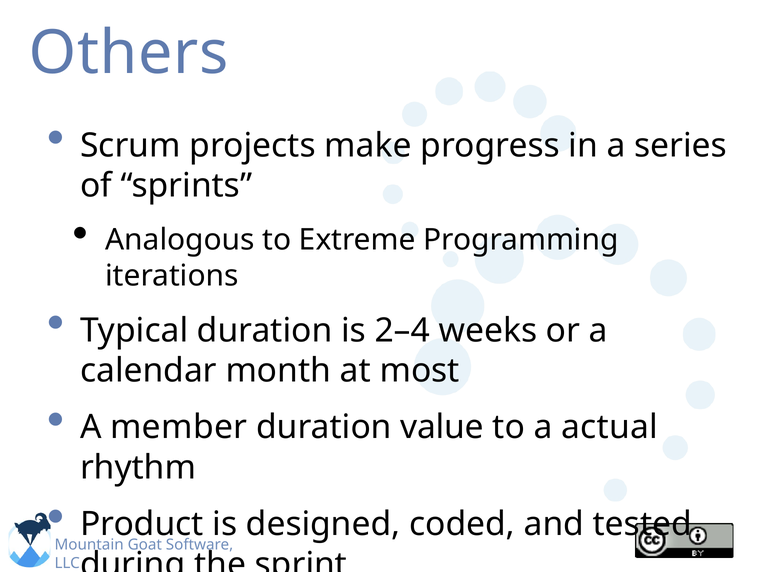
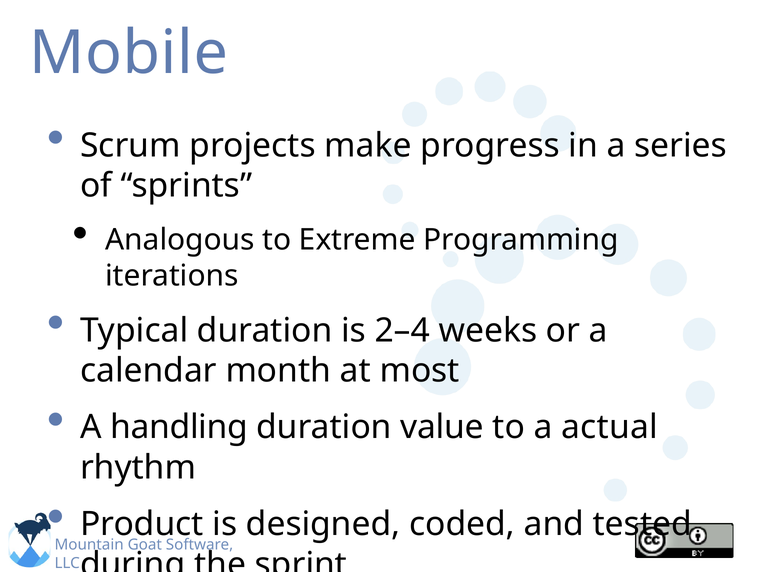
Others: Others -> Mobile (129, 53)
member: member -> handling (179, 428)
